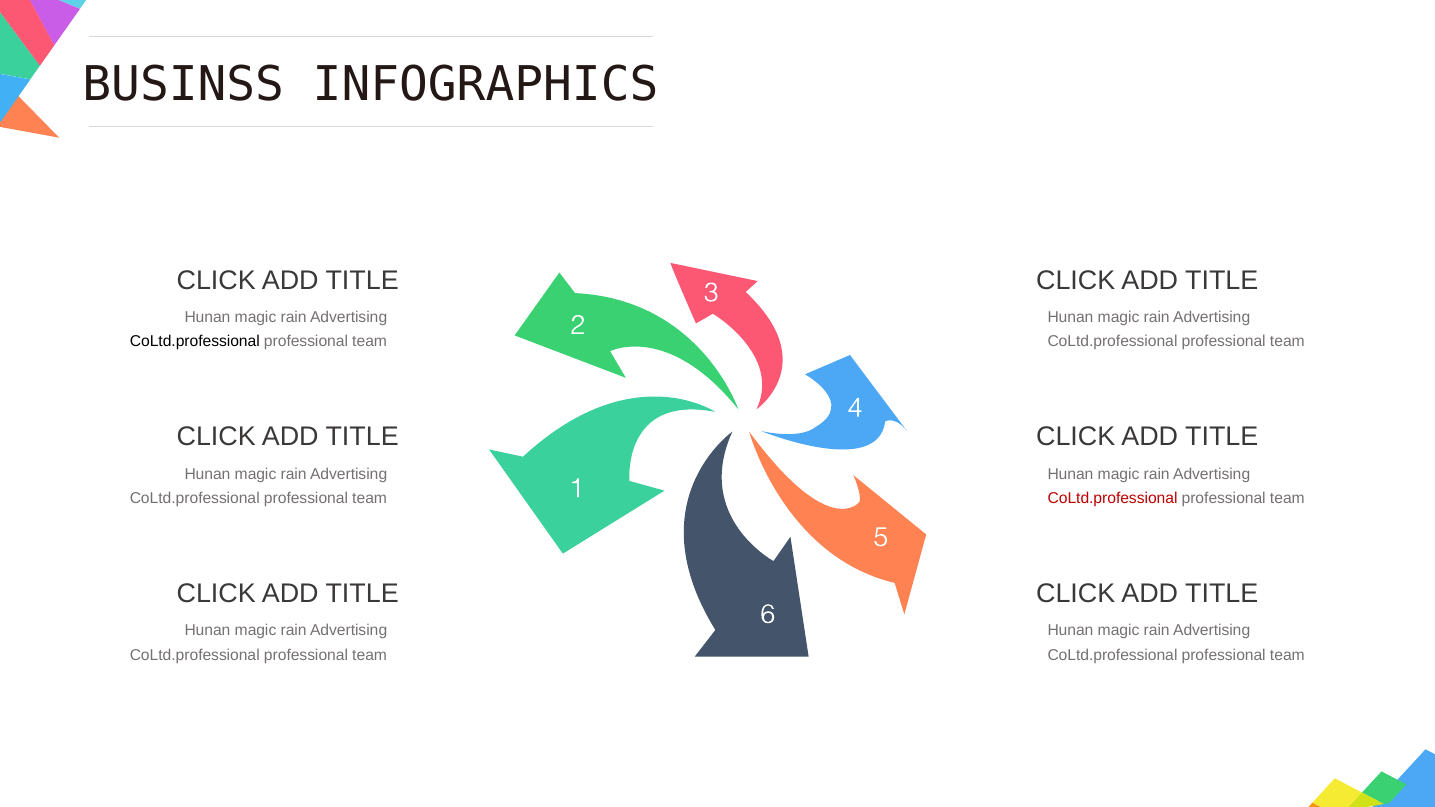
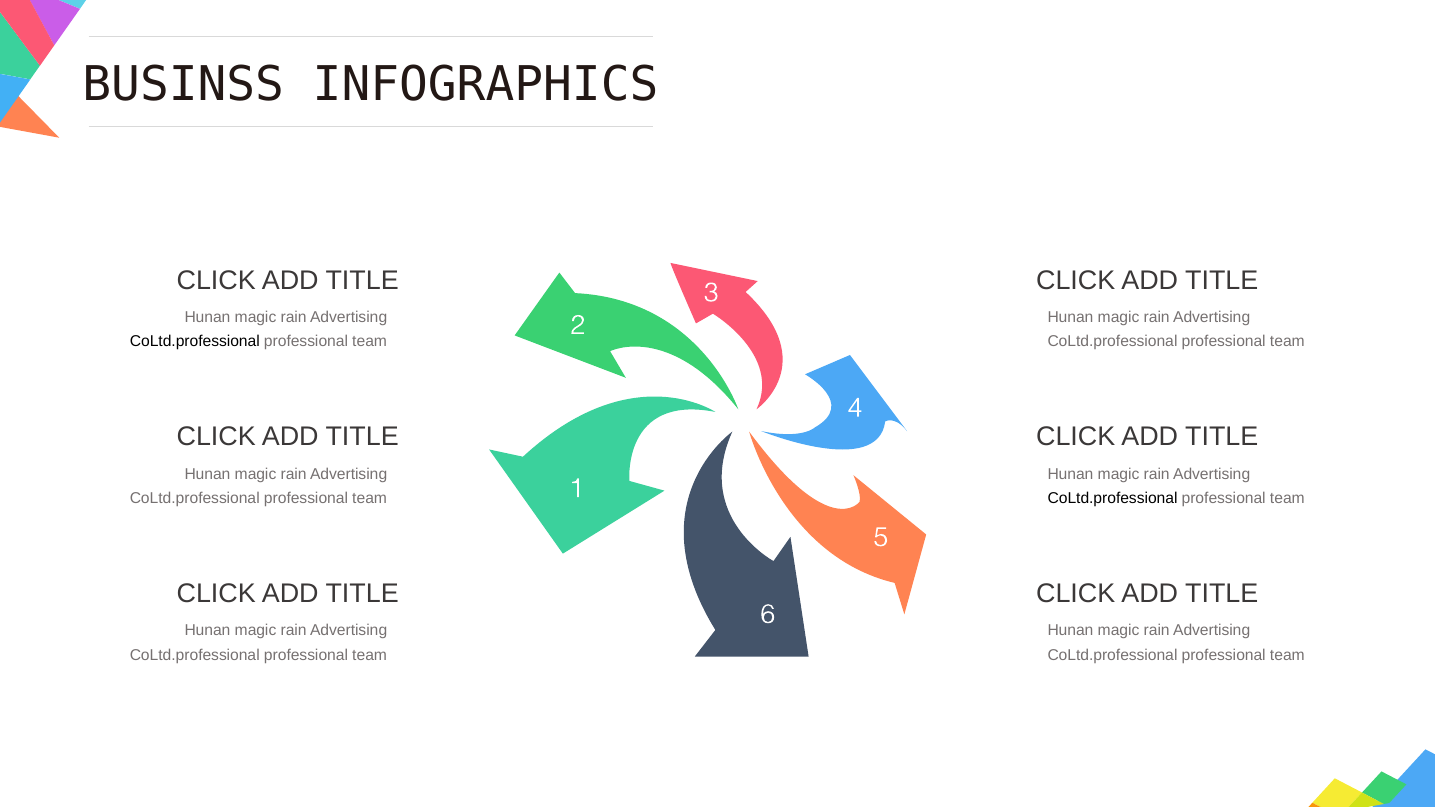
CoLtd.professional colour: red -> black (1113, 499)
